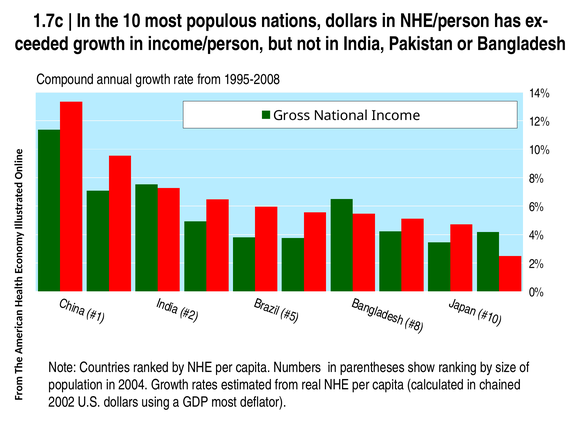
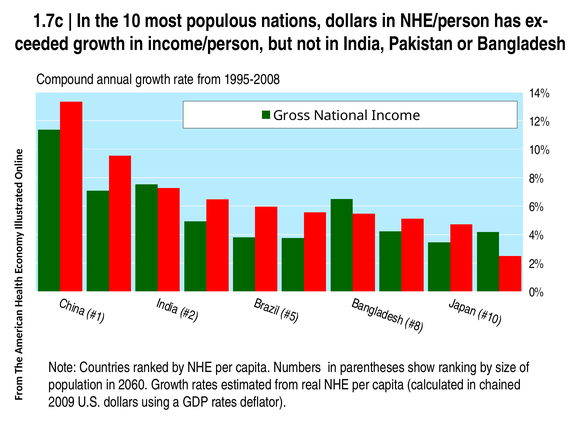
2004: 2004 -> 2060 (133, 385)
2002: 2002 -> 2009 (62, 402)
GDP most: most -> rates (224, 402)
